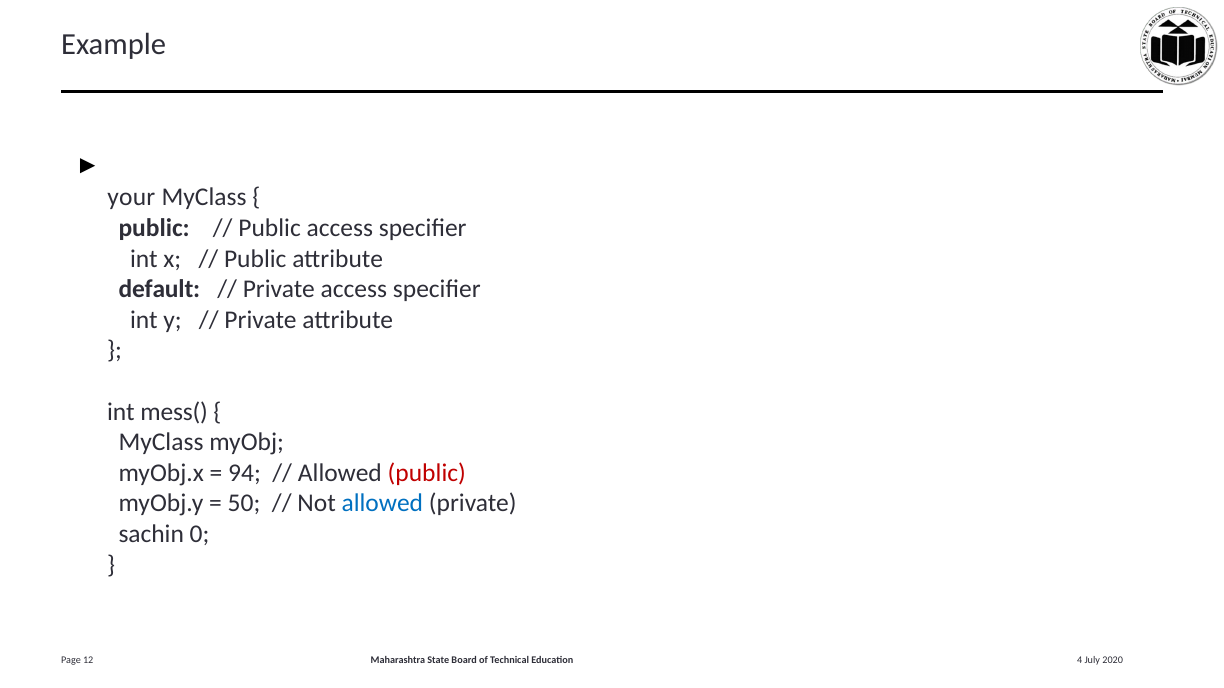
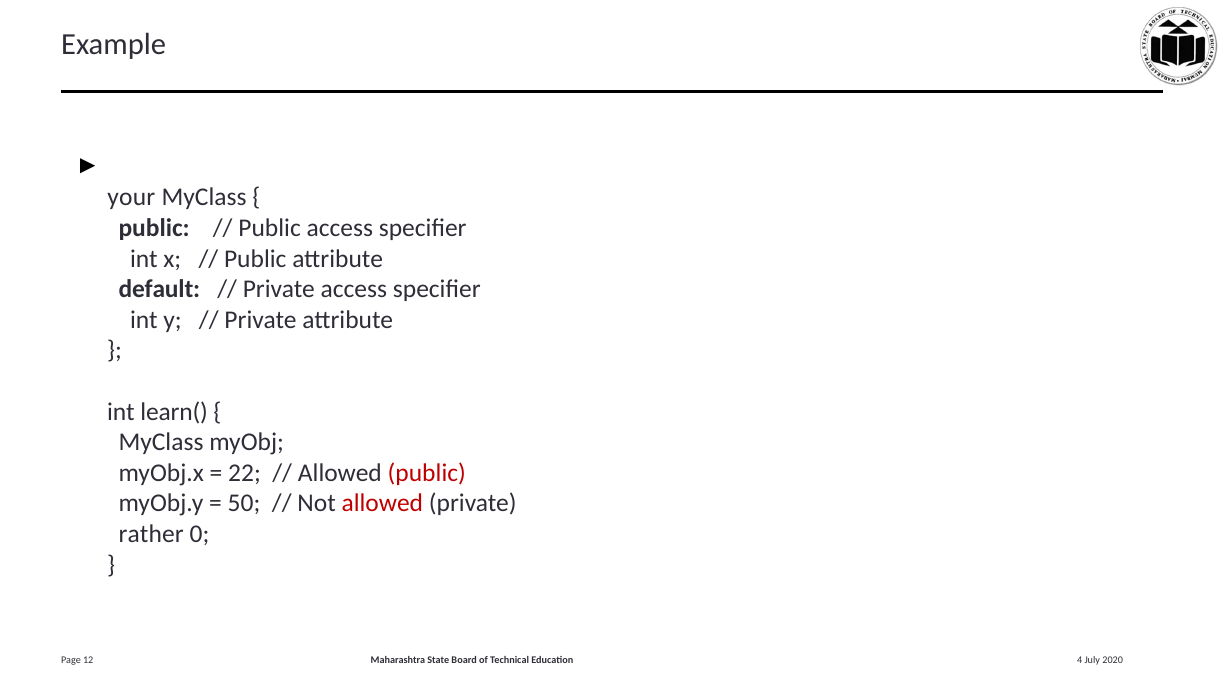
mess(: mess( -> learn( (174, 412)
94: 94 -> 22 (245, 473)
allowed colour: blue -> red (382, 504)
sachin: sachin -> rather (151, 534)
